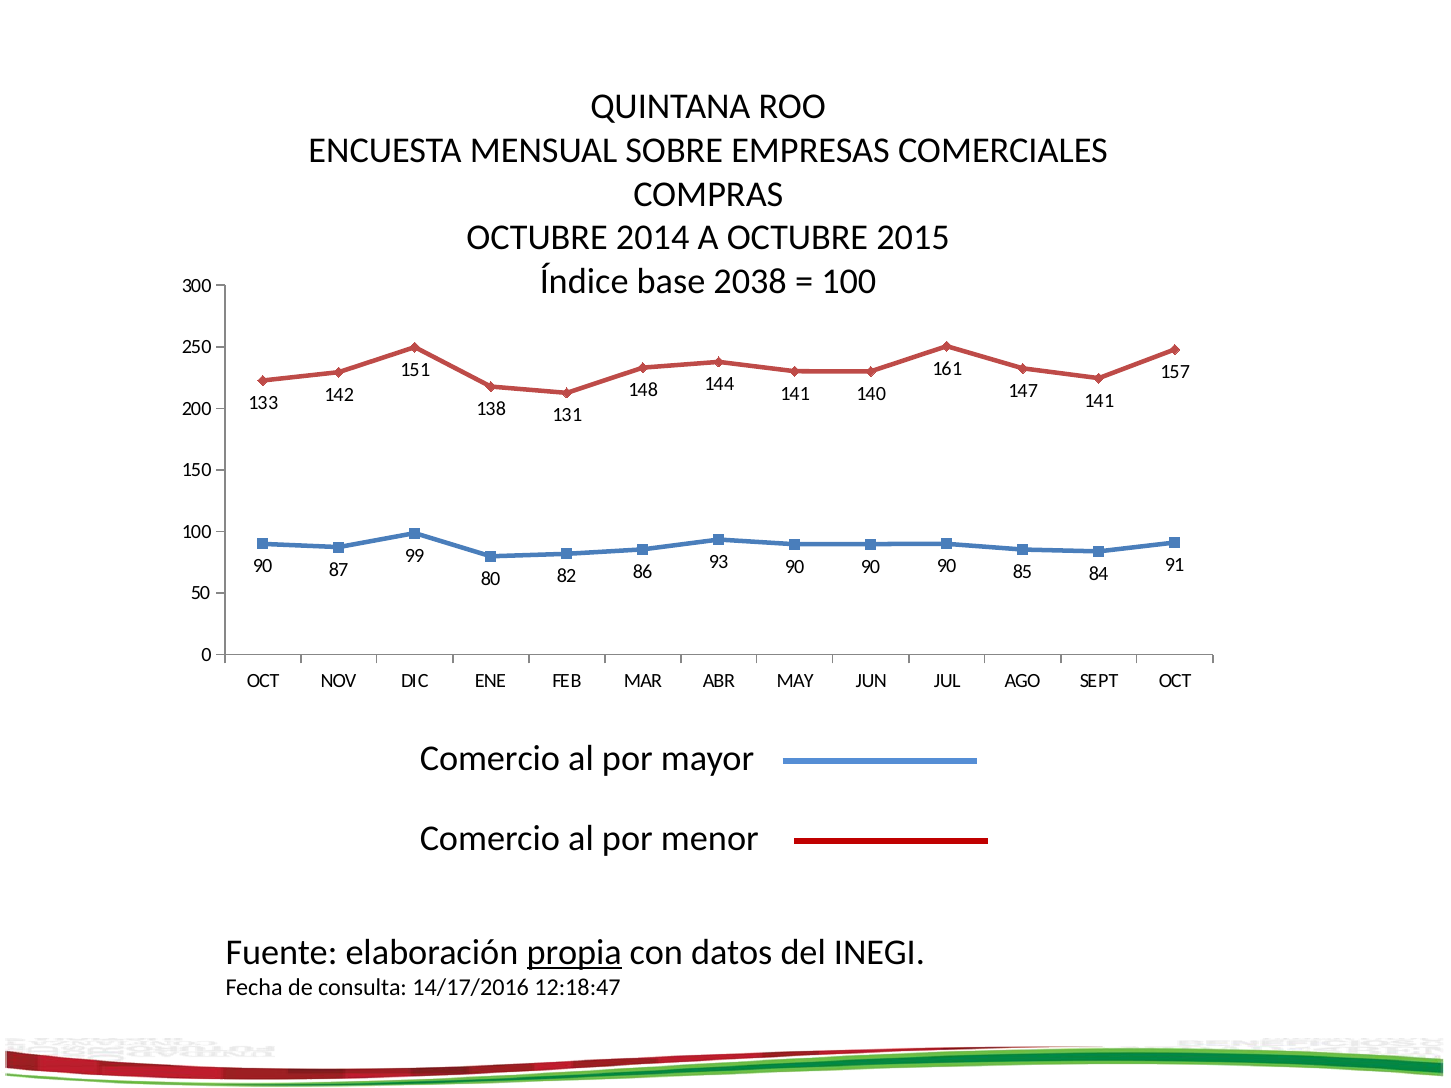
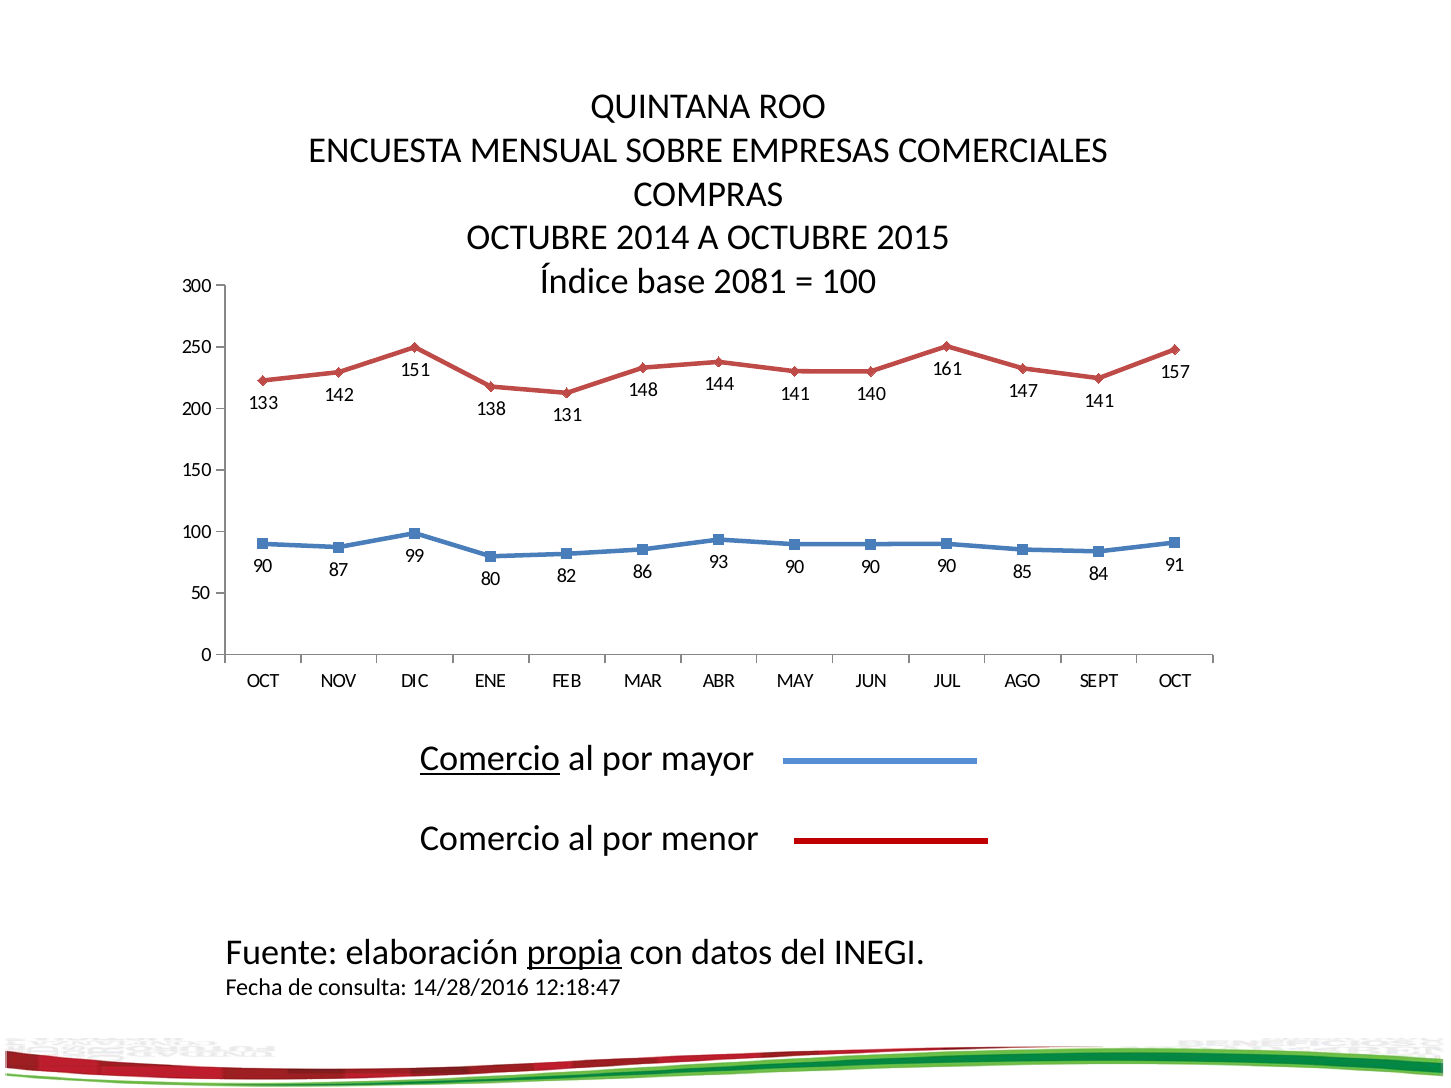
2038: 2038 -> 2081 (750, 281)
Comercio underline: none -> present (490, 758)
14/17/2016: 14/17/2016 -> 14/28/2016 (471, 988)
